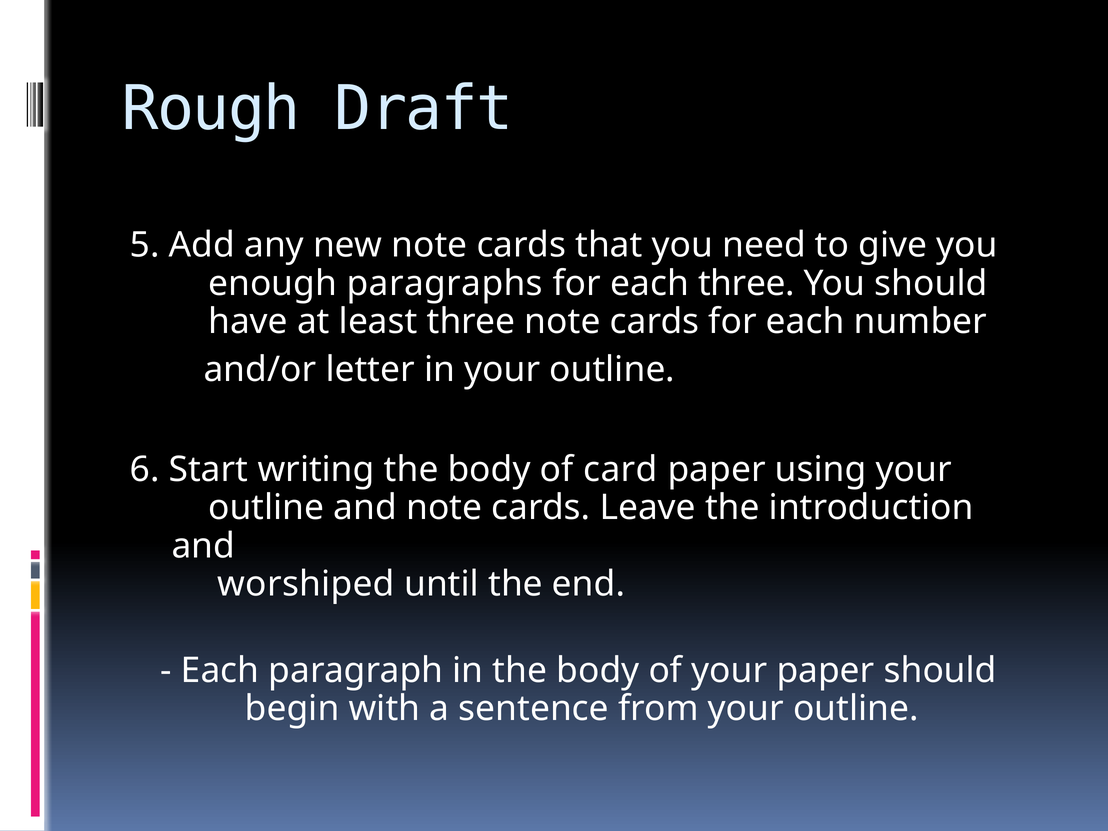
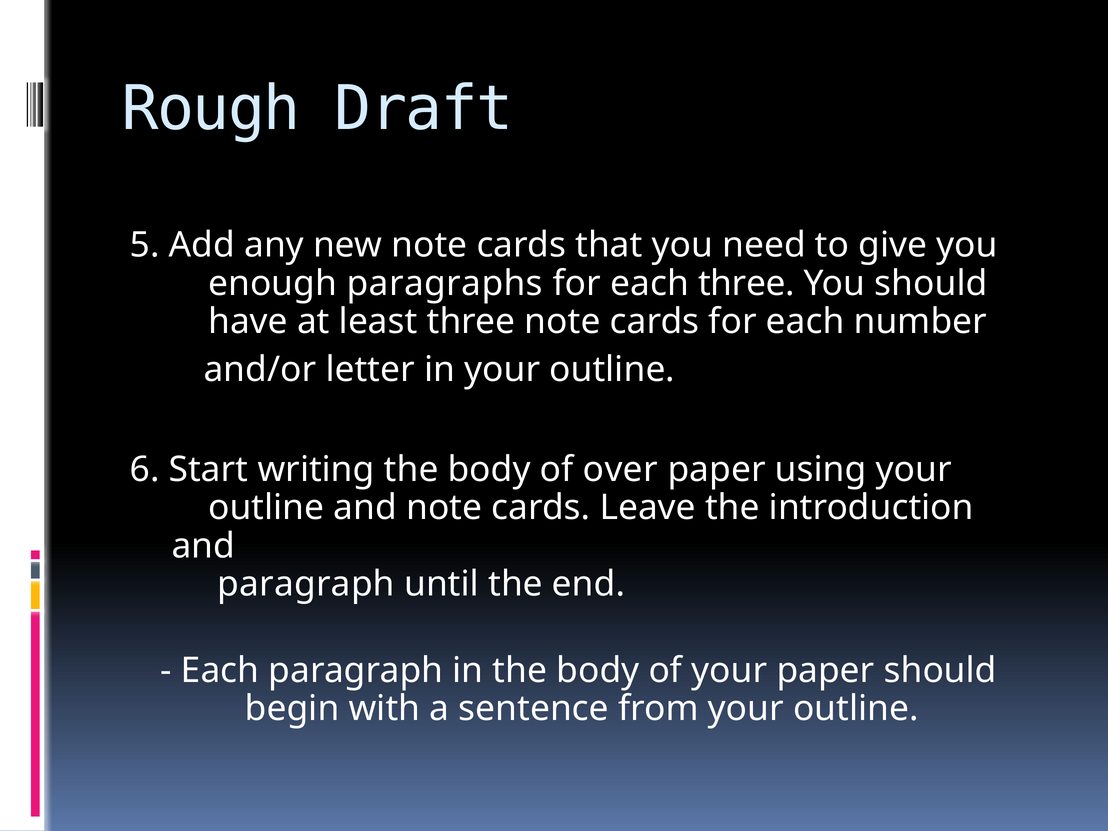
card: card -> over (620, 470)
worshiped: worshiped -> paragraph (306, 584)
